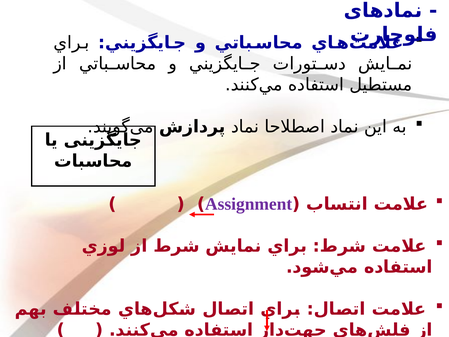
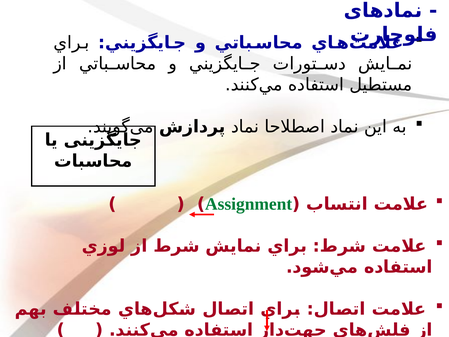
Assignment colour: purple -> green (249, 204)
